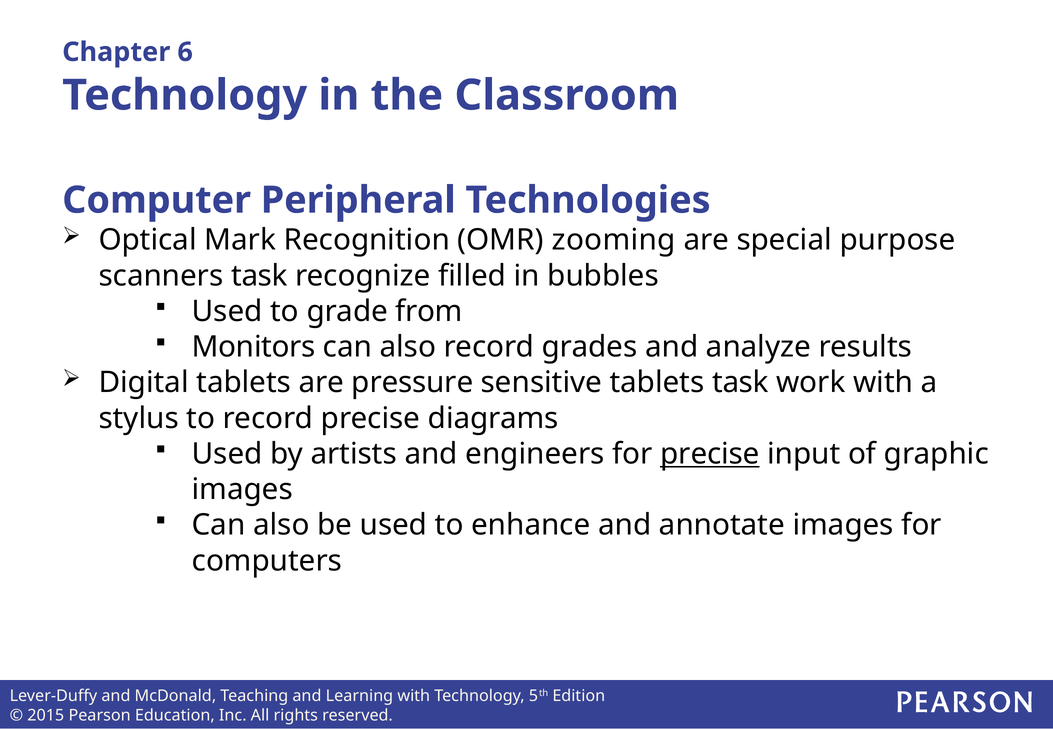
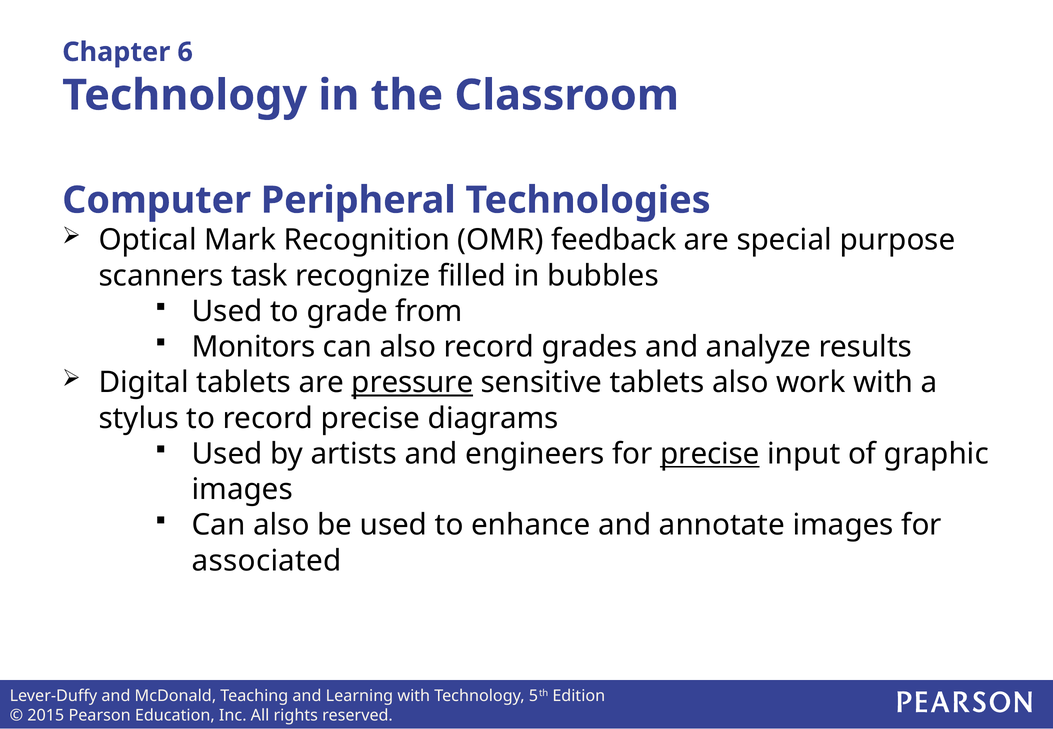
zooming: zooming -> feedback (614, 240)
pressure underline: none -> present (412, 383)
tablets task: task -> also (740, 383)
computers: computers -> associated (267, 561)
